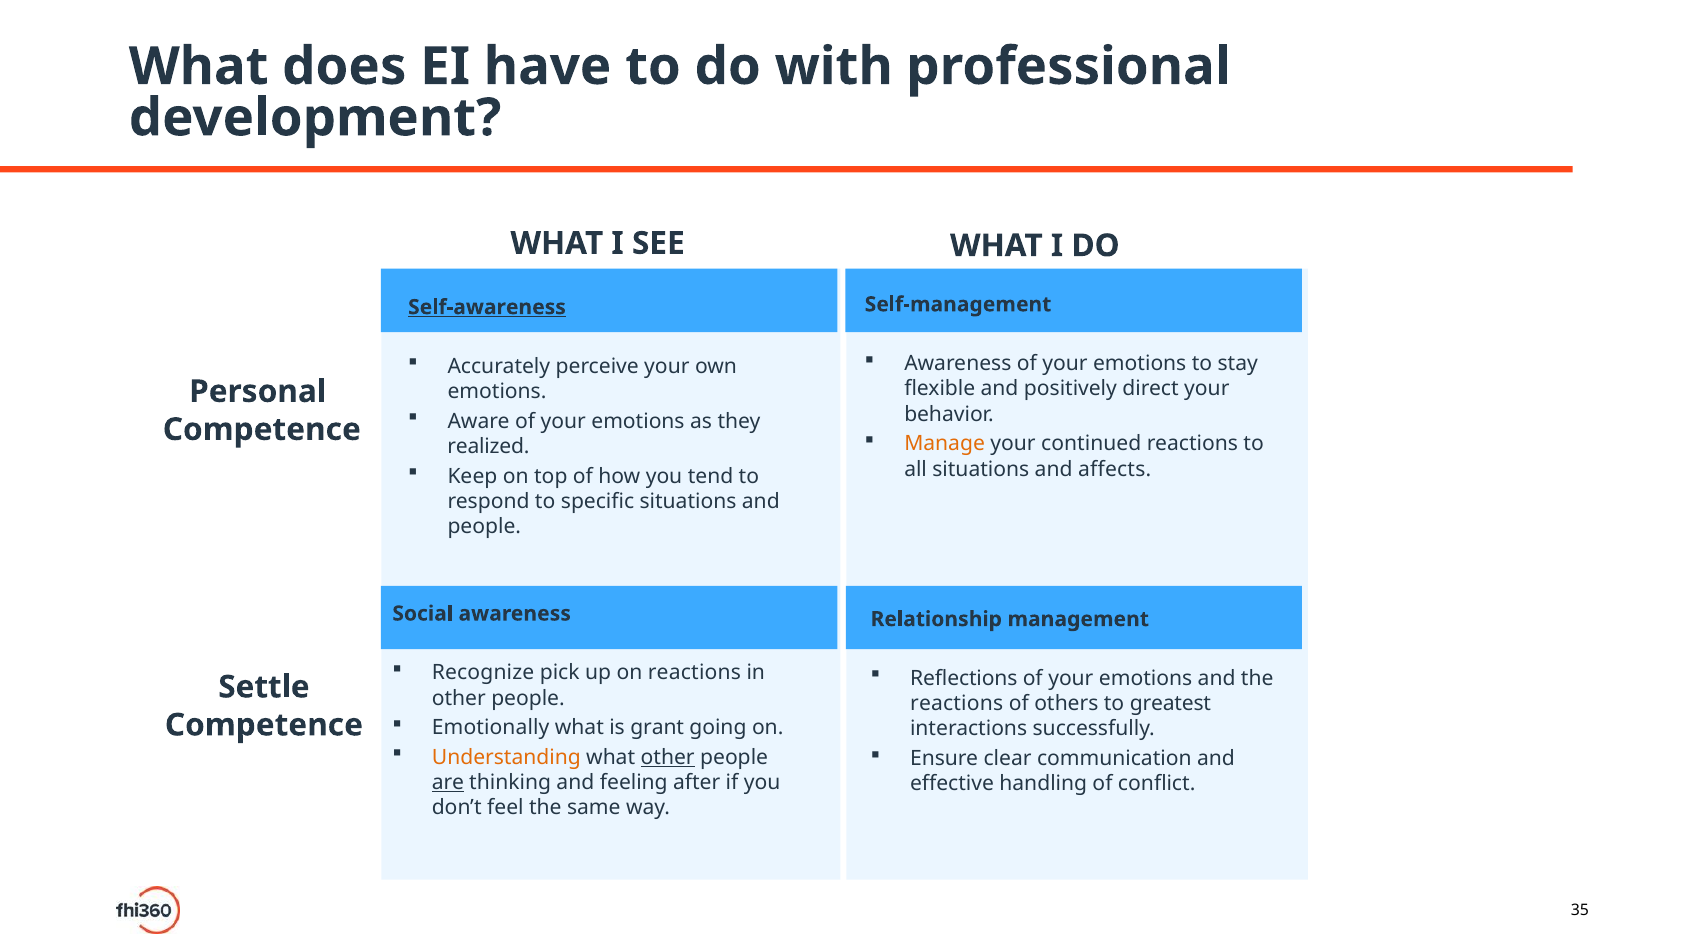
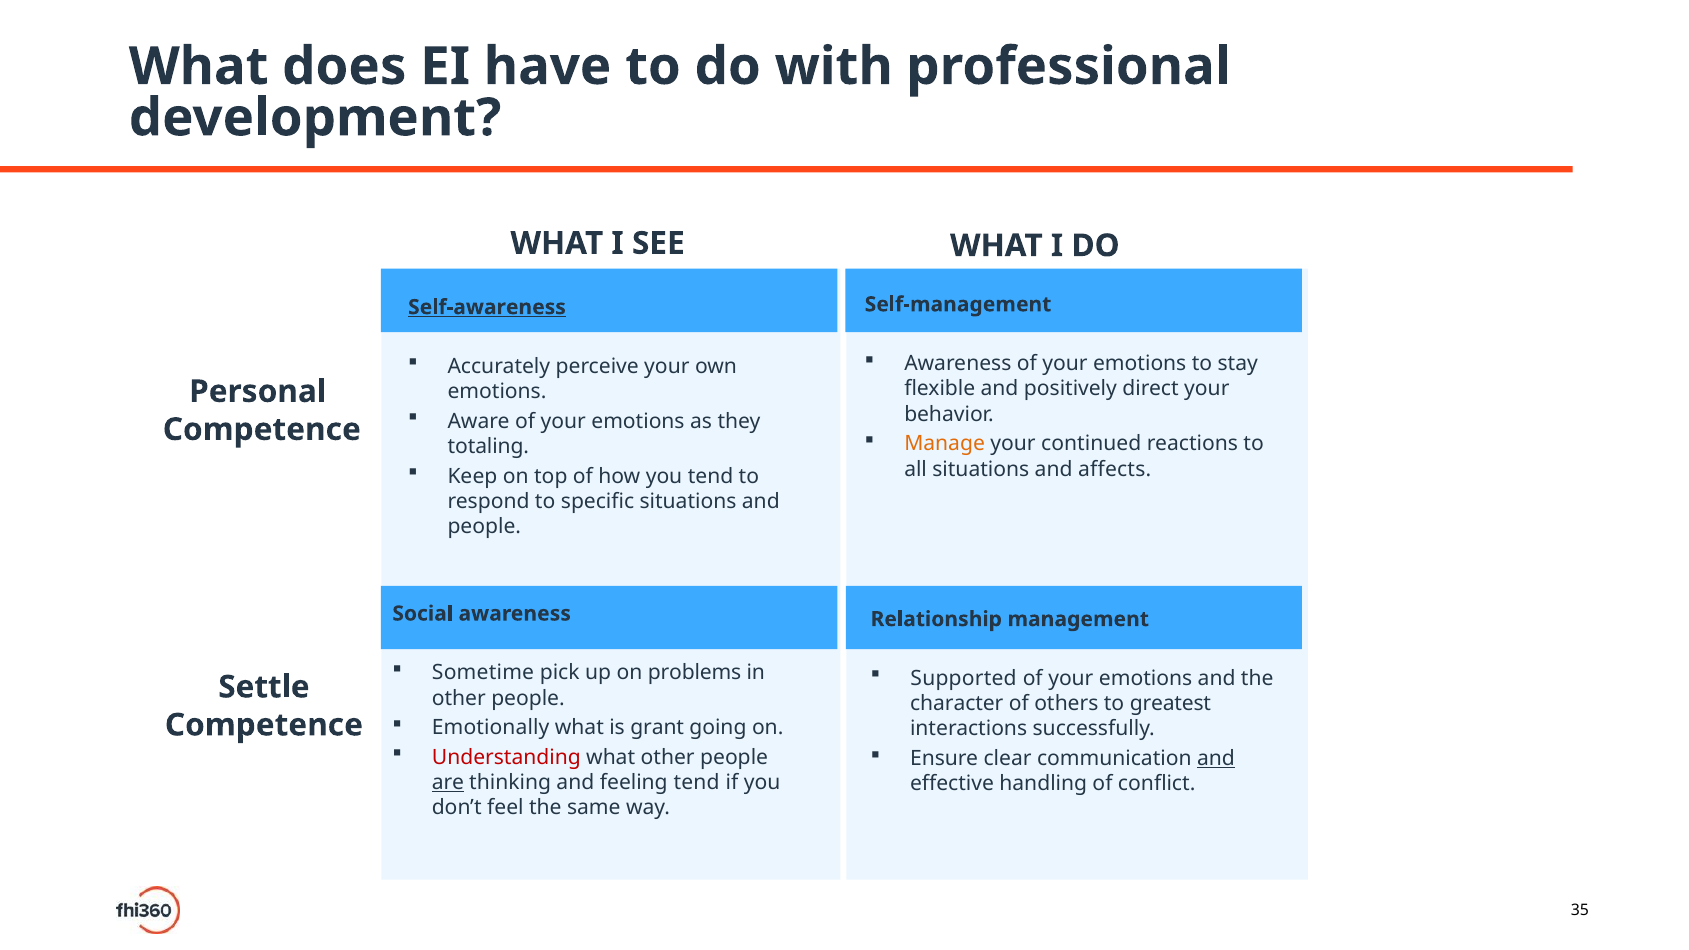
realized: realized -> totaling (488, 447)
Recognize: Recognize -> Sometime (483, 673)
on reactions: reactions -> problems (695, 673)
Reflections: Reflections -> Supported (964, 678)
reactions: reactions -> character (957, 704)
Understanding colour: orange -> red (506, 757)
other underline: present -> none (668, 757)
and underline: none -> present (1216, 759)
feeling after: after -> tend (697, 783)
